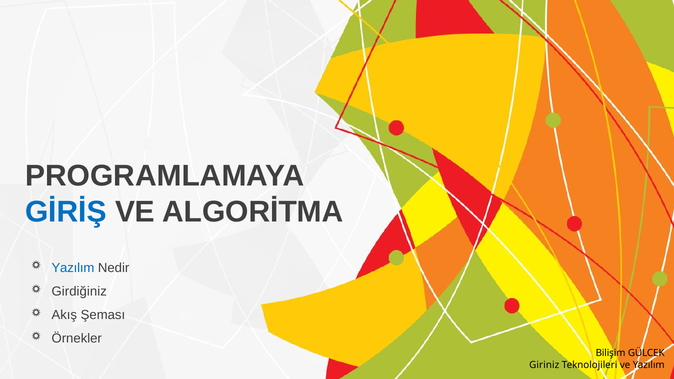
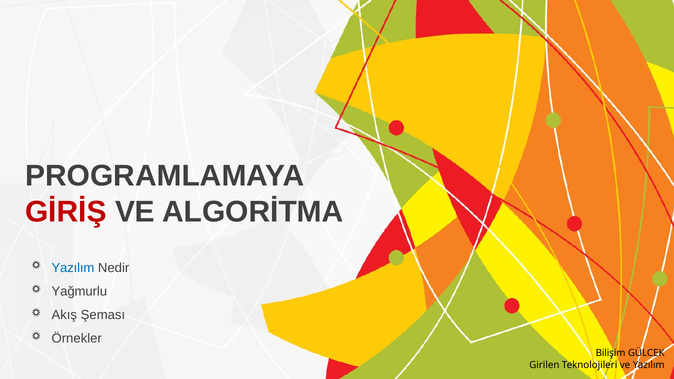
GİRİŞ colour: blue -> red (66, 212)
Girdiğiniz: Girdiğiniz -> Yağmurlu (79, 291)
Giriniz: Giriniz -> Girilen (544, 365)
